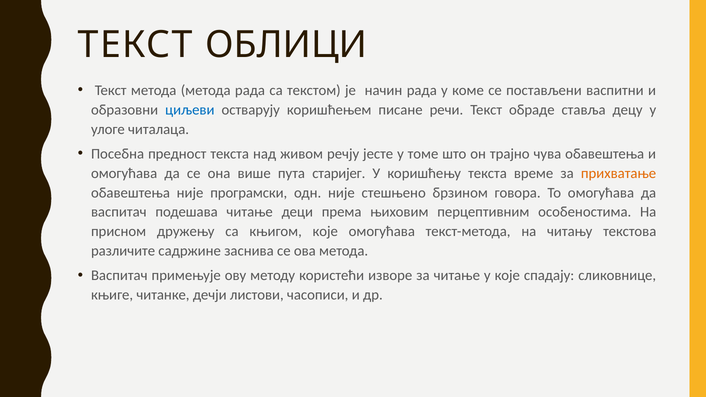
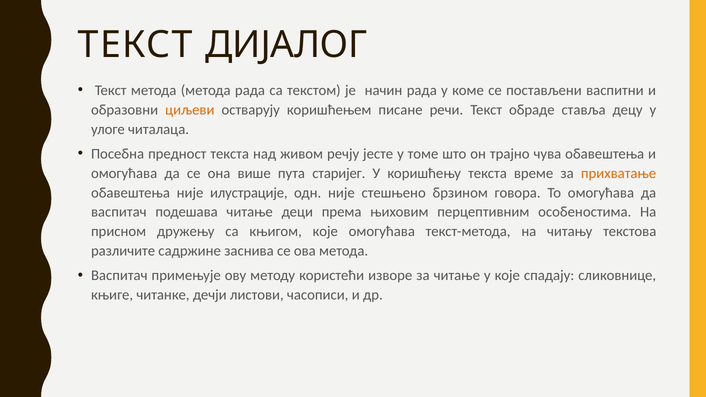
ОБЛИЦИ: ОБЛИЦИ -> ДИЈАЛОГ (286, 45)
циљеви colour: blue -> orange (190, 110)
програмски: програмски -> илустрације (249, 193)
